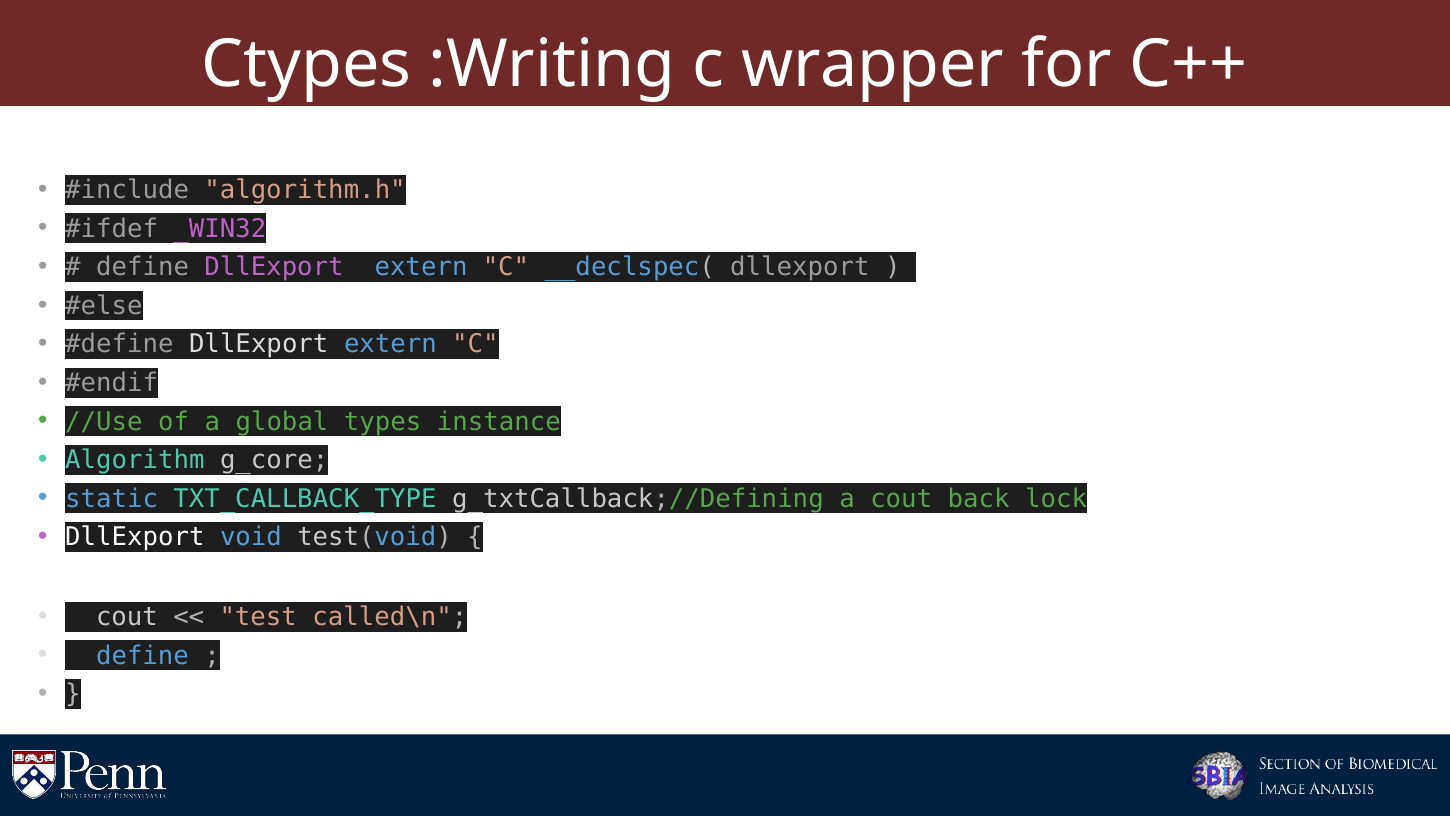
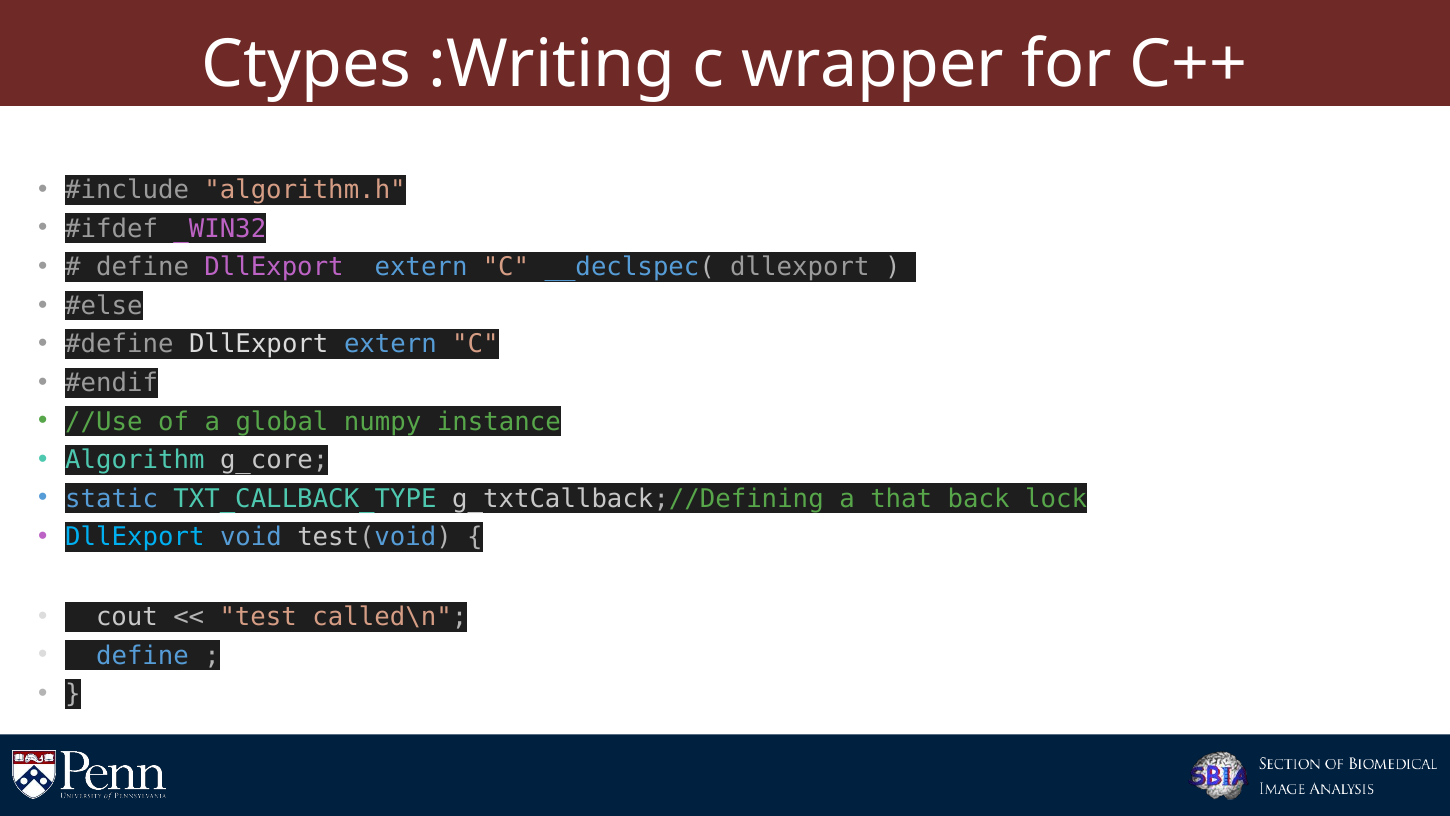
types: types -> numpy (383, 421)
a cout: cout -> that (901, 498)
DllExport colour: white -> light blue (135, 537)
